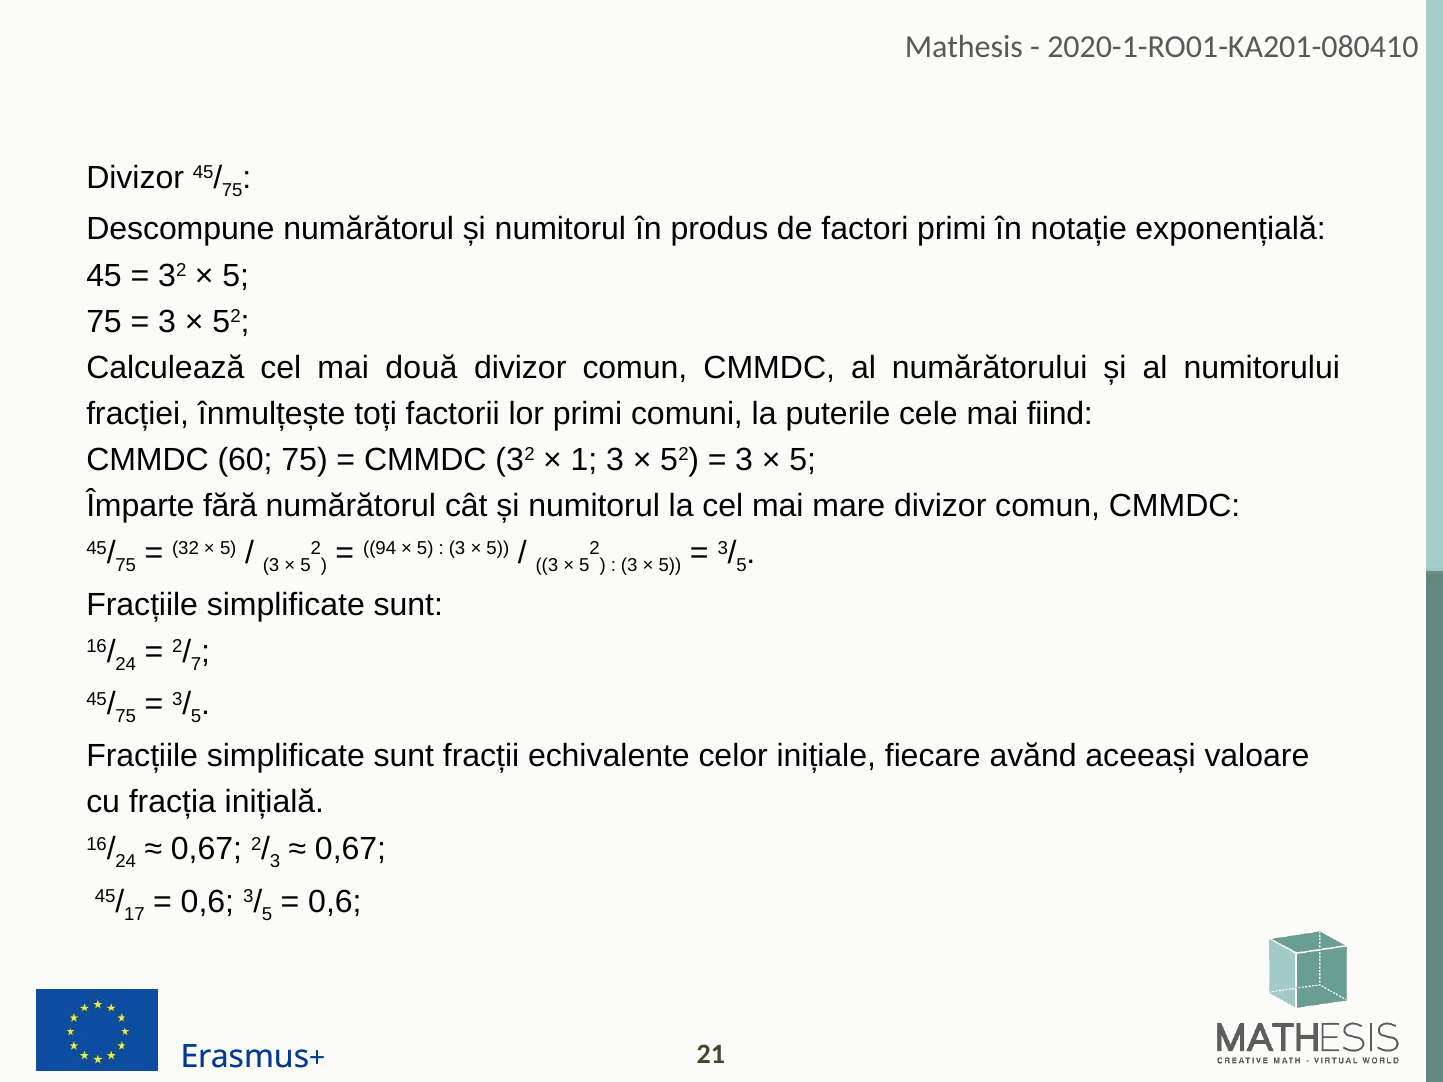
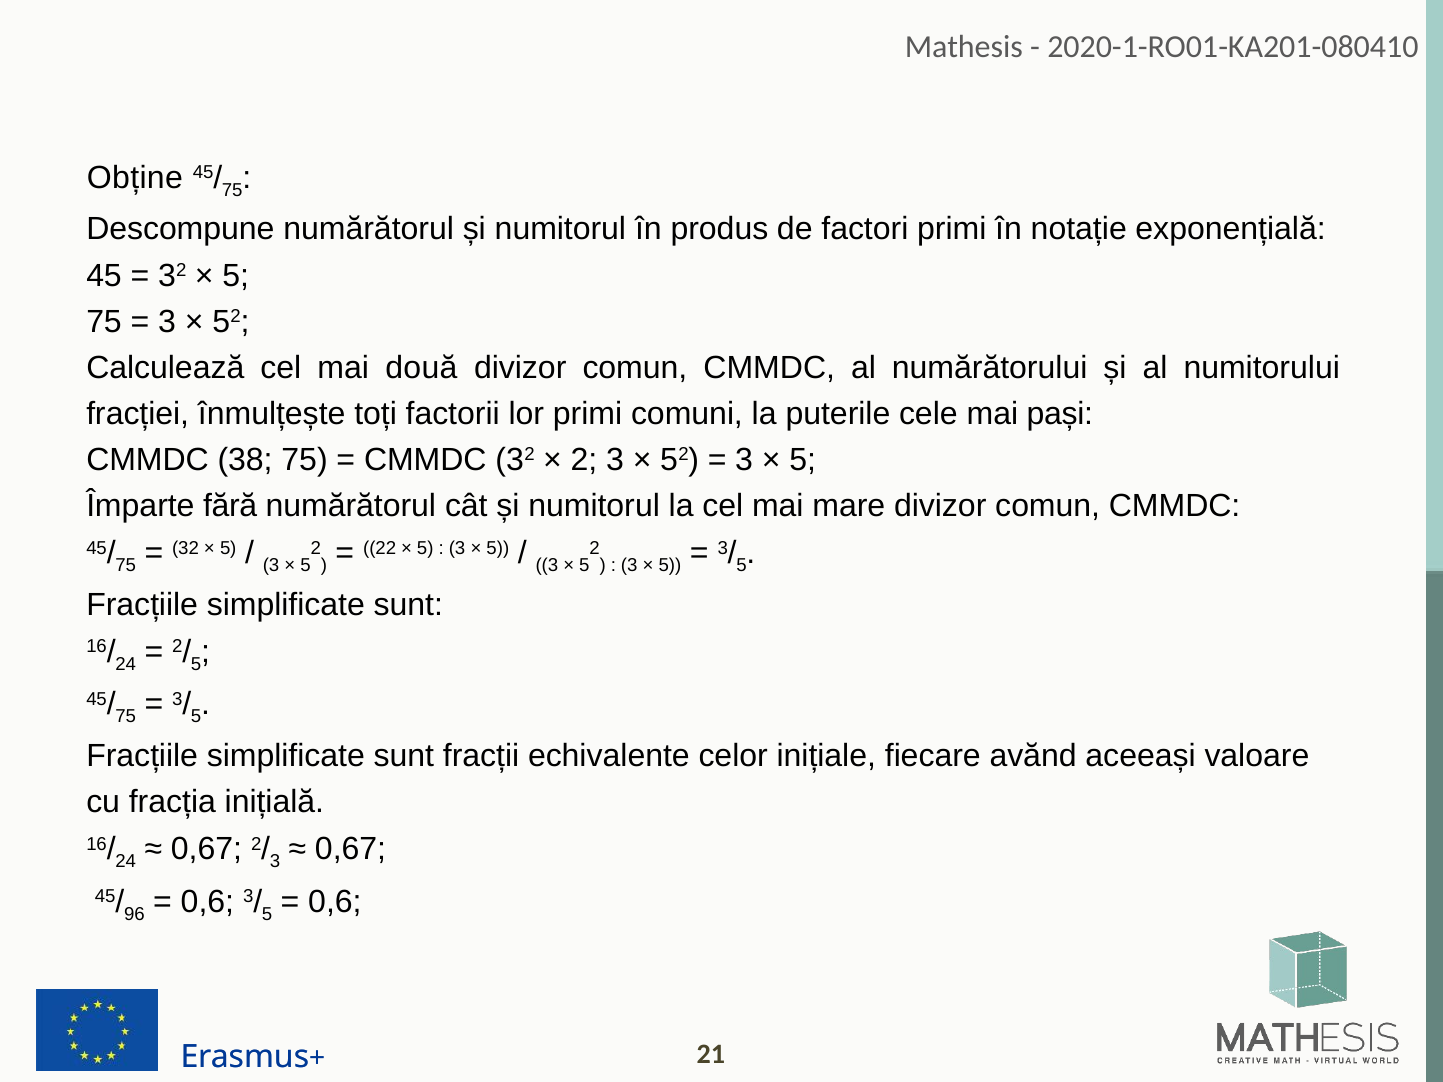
Divizor: Divizor -> Obține (135, 178)
fiind: fiind -> pași (1060, 414)
60: 60 -> 38 (245, 460)
1: 1 -> 2 (584, 460)
94: 94 -> 22 (380, 548)
7: 7 -> 5 (196, 665)
17: 17 -> 96 (134, 914)
